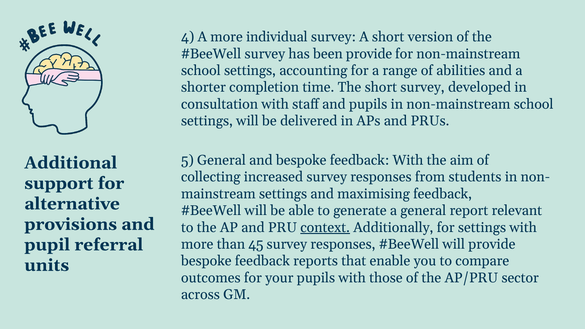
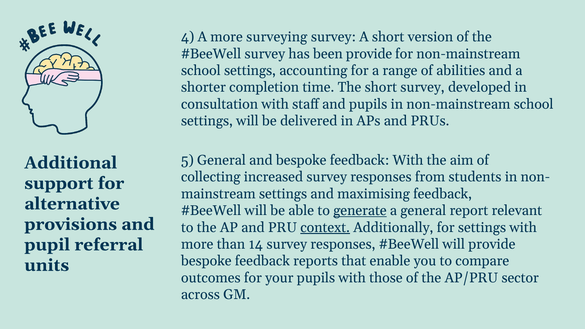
individual: individual -> surveying (277, 37)
generate underline: none -> present (360, 211)
45: 45 -> 14 (256, 244)
